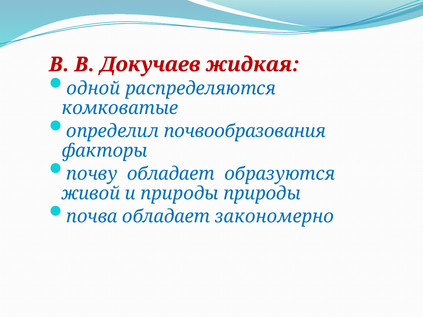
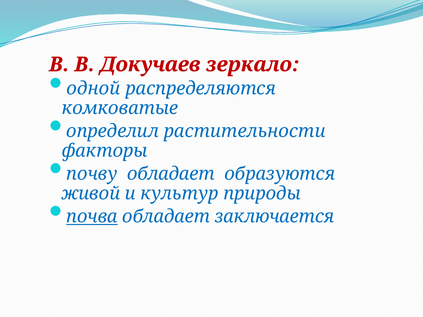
жидкая: жидкая -> зеркало (253, 65)
почвообразования: почвообразования -> растительности (245, 131)
и природы: природы -> культур (179, 194)
почва underline: none -> present (92, 217)
закономерно: закономерно -> заключается (275, 217)
